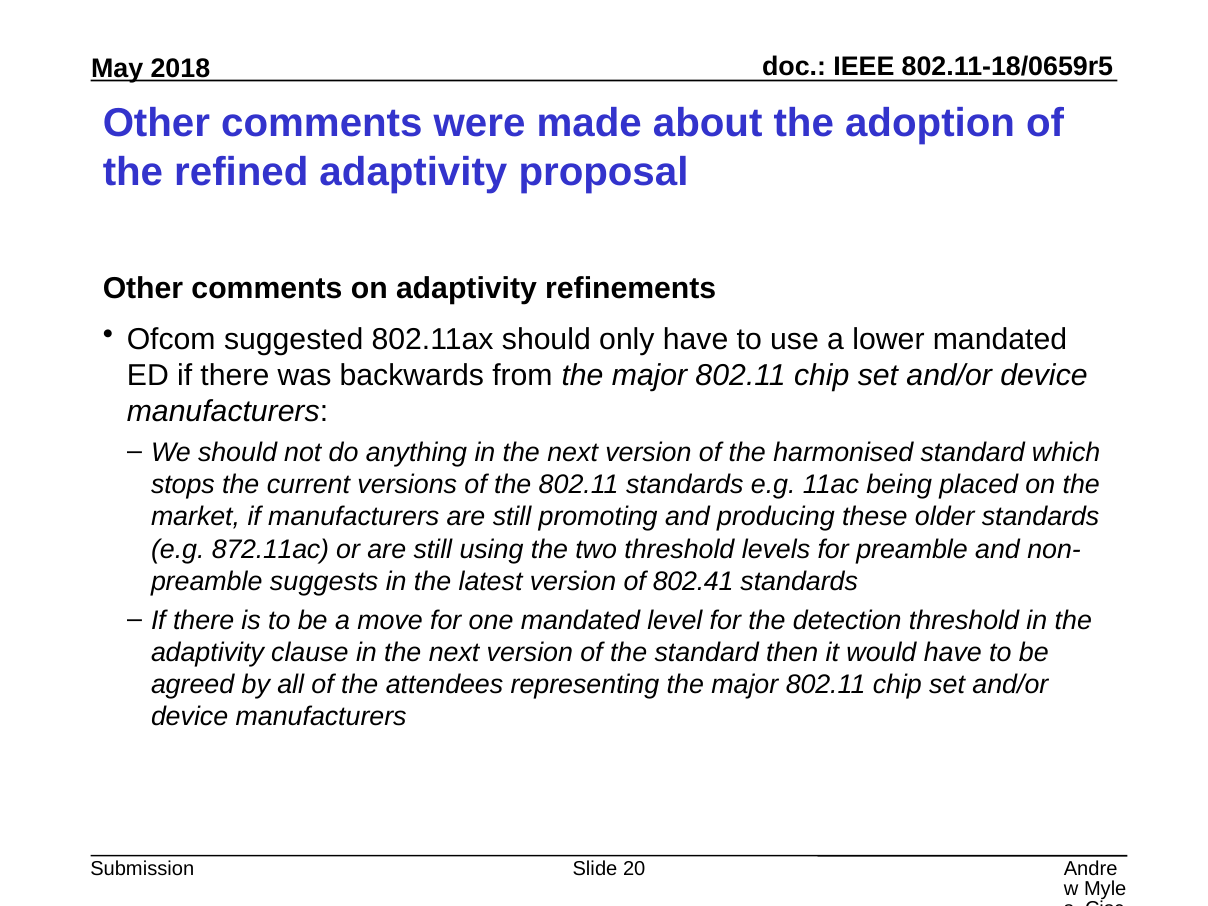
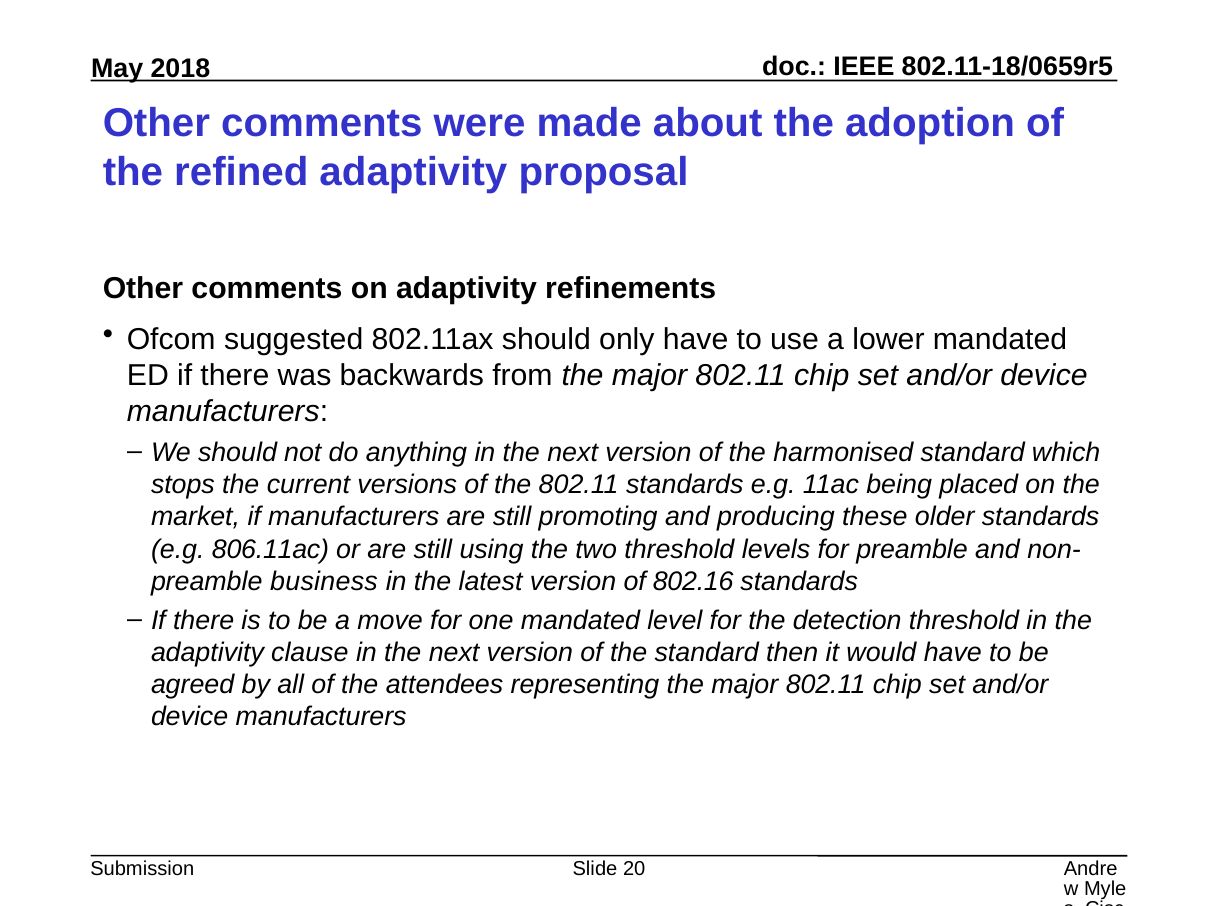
872.11ac: 872.11ac -> 806.11ac (270, 549)
suggests: suggests -> business (324, 581)
802.41: 802.41 -> 802.16 (693, 581)
